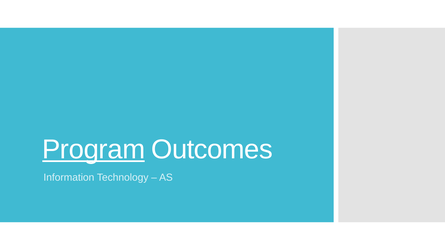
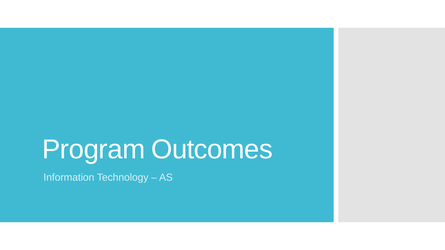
Program underline: present -> none (94, 150)
